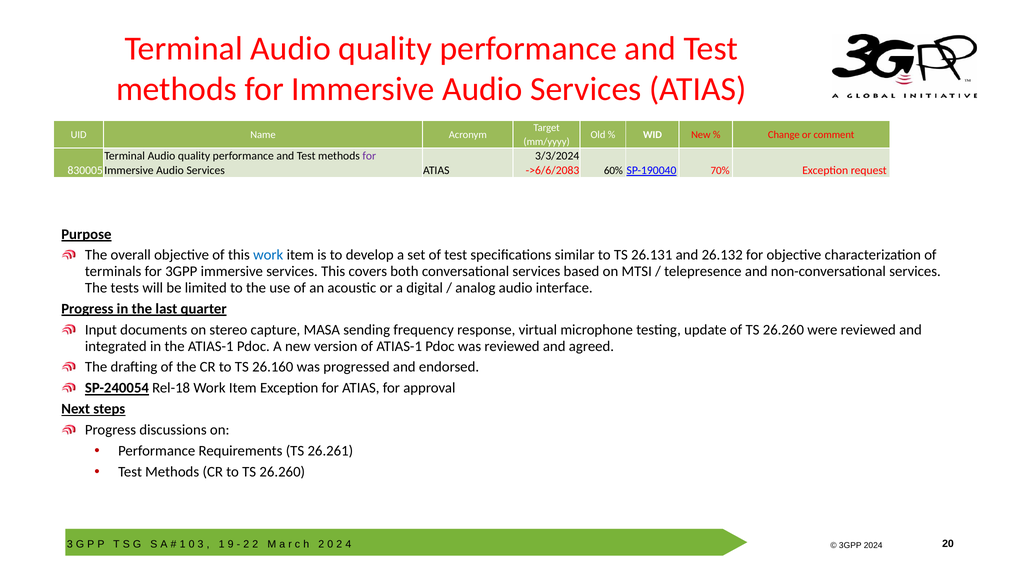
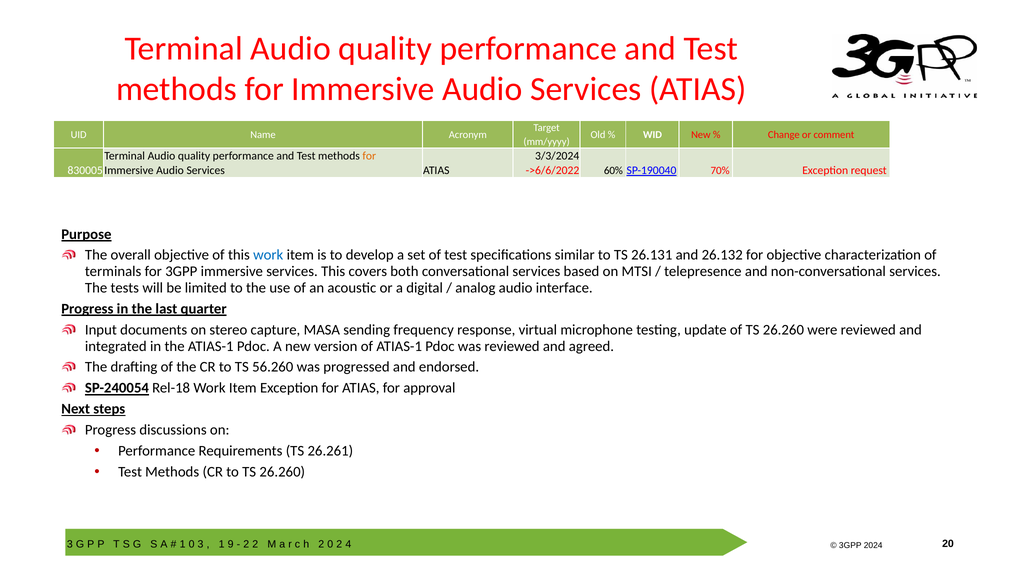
for colour: purple -> orange (369, 156)
->6/6/2083: ->6/6/2083 -> ->6/6/2022 (553, 170)
26.160: 26.160 -> 56.260 (273, 367)
